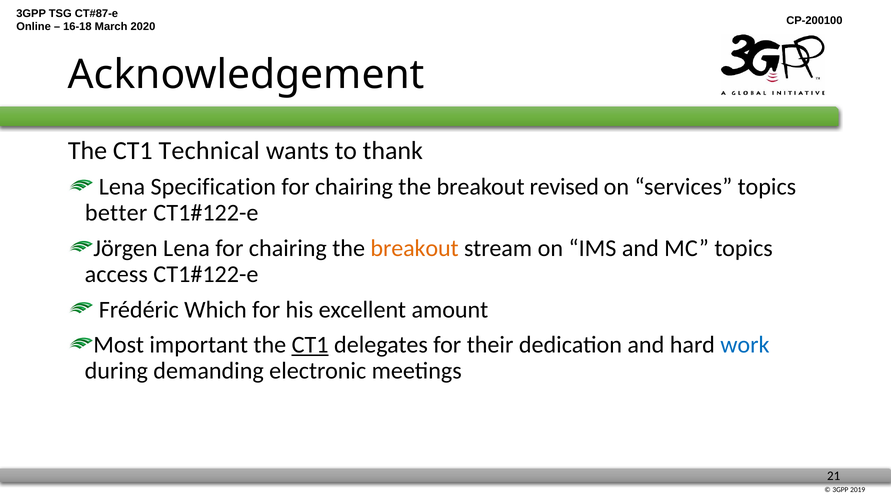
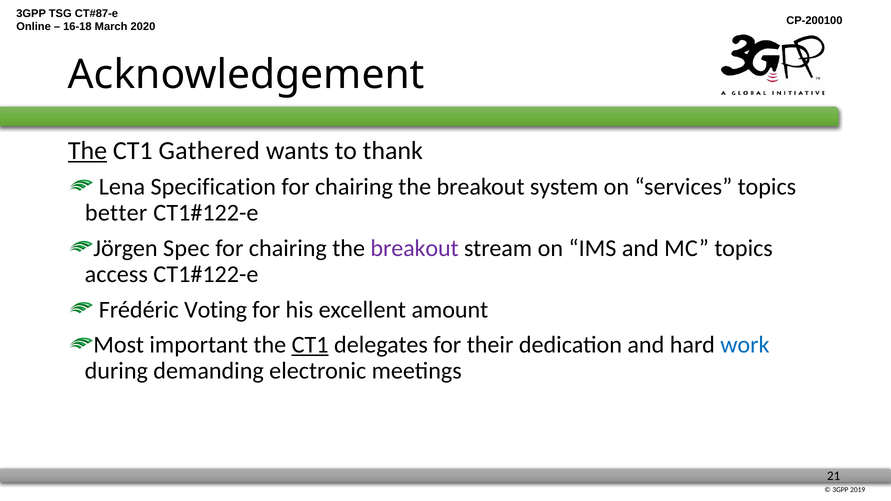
The underline: none -> present (87, 151)
Technical: Technical -> Gathered (209, 151)
revised: revised -> system (564, 187)
Jörgen Lena: Lena -> Spec (186, 248)
breakout colour: orange -> purple (415, 248)
Which: Which -> Voting (216, 310)
